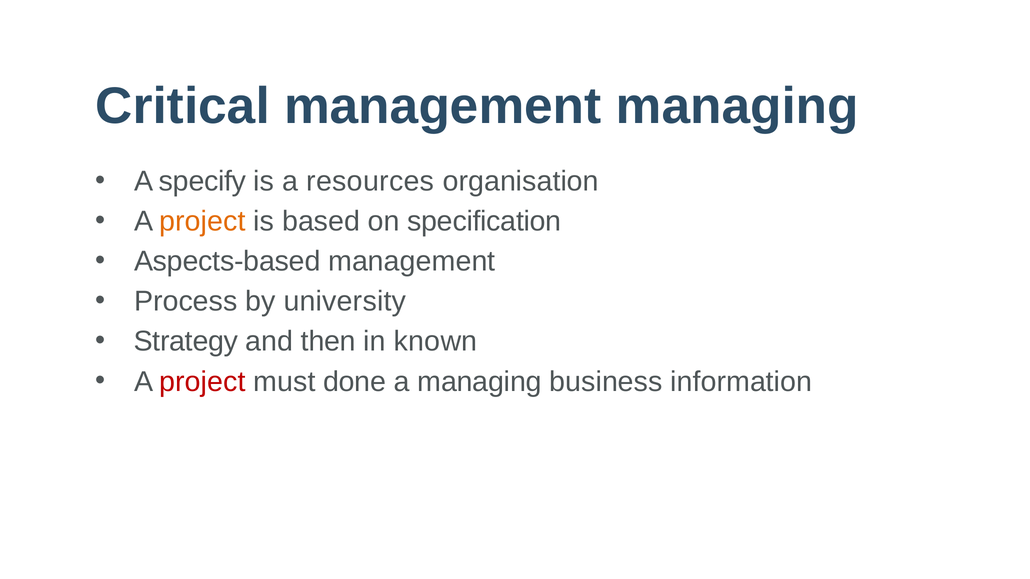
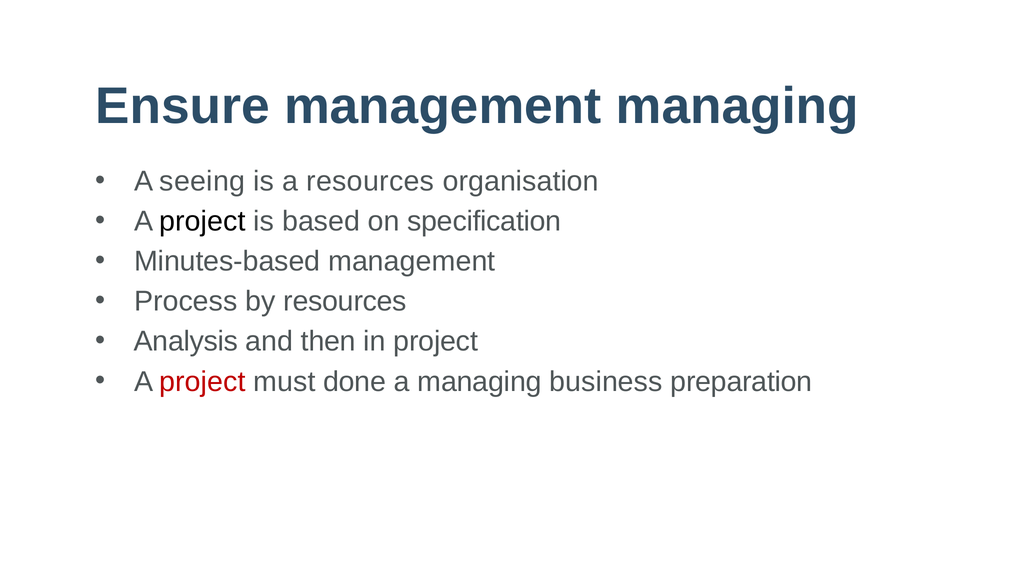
Critical: Critical -> Ensure (183, 106)
specify: specify -> seeing (202, 182)
project colour: orange -> black (202, 222)
Aspects-based: Aspects-based -> Minutes-based (227, 262)
by university: university -> resources (345, 302)
Strategy: Strategy -> Analysis (186, 342)
in known: known -> project (436, 342)
information: information -> preparation (741, 382)
